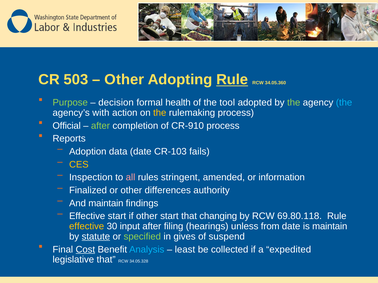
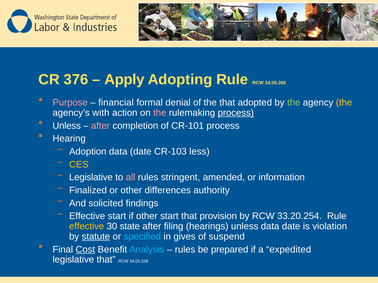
503: 503 -> 376 (76, 80)
Other: Other -> Apply (124, 80)
Rule underline: present -> none (232, 80)
Purpose colour: light green -> pink (70, 103)
decision: decision -> financial (116, 103)
health: health -> denial (178, 103)
the tool: tool -> that (227, 103)
the colour: light blue -> yellow (344, 103)
the colour: yellow -> pink (160, 113)
process underline: none -> present (236, 113)
Official: Official -> Unless (67, 126)
after colour: light green -> pink (100, 126)
CR-910: CR-910 -> CR-101 (188, 126)
Reports: Reports -> Hearing (69, 139)
fails: fails -> less (199, 152)
Inspection: Inspection -> Legislative (91, 178)
And maintain: maintain -> solicited (106, 204)
changing: changing -> provision (218, 217)
69.80.118: 69.80.118 -> 33.20.254 (300, 217)
input: input -> state (130, 227)
unless from: from -> data (270, 227)
is maintain: maintain -> violation (330, 227)
specified colour: light green -> light blue (142, 237)
least: least -> rules (185, 250)
collected: collected -> prepared (230, 250)
